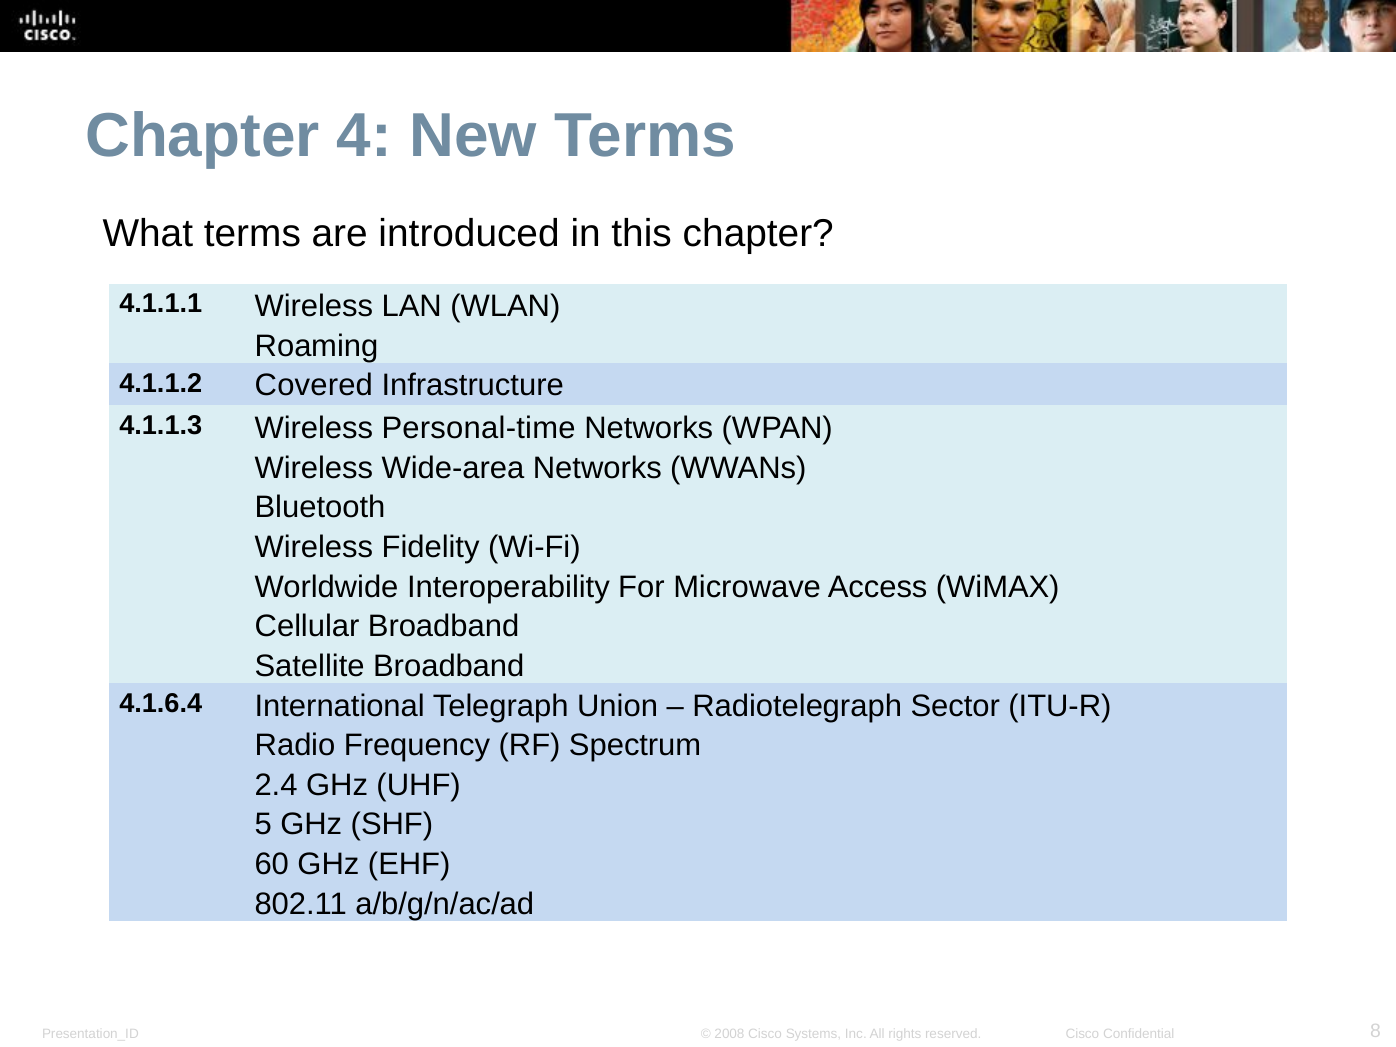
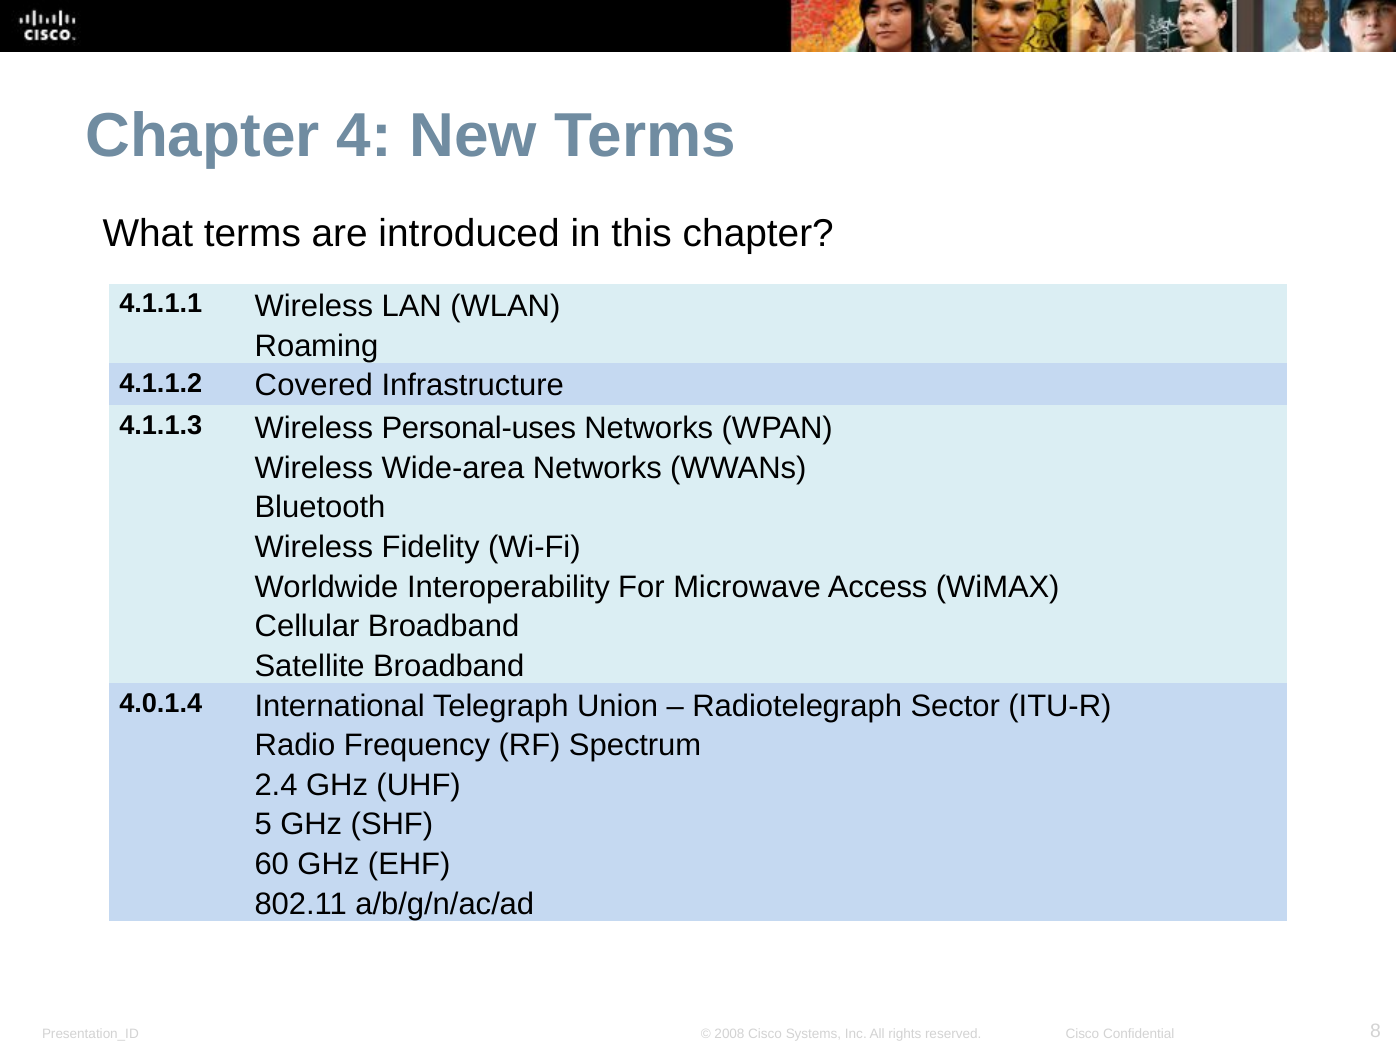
Personal-time: Personal-time -> Personal-uses (479, 428)
4.1.6.4: 4.1.6.4 -> 4.0.1.4 (161, 703)
